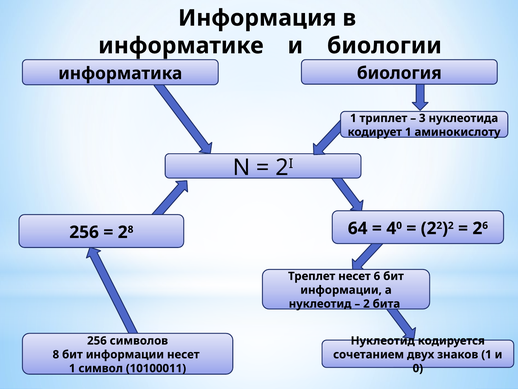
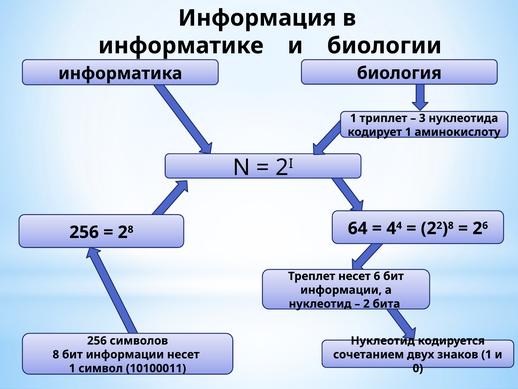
0: 0 -> 4 (399, 225)
2: 2 -> 8 (451, 225)
